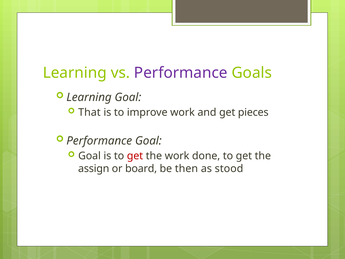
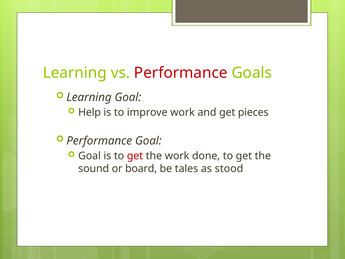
Performance colour: purple -> red (181, 73)
That: That -> Help (90, 112)
assign: assign -> sound (94, 169)
then: then -> tales (186, 169)
